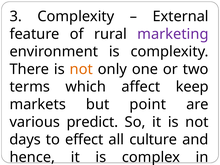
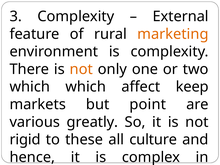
marketing colour: purple -> orange (173, 34)
terms: terms -> which (30, 87)
predict: predict -> greatly (92, 122)
days: days -> rigid (25, 140)
effect: effect -> these (84, 140)
